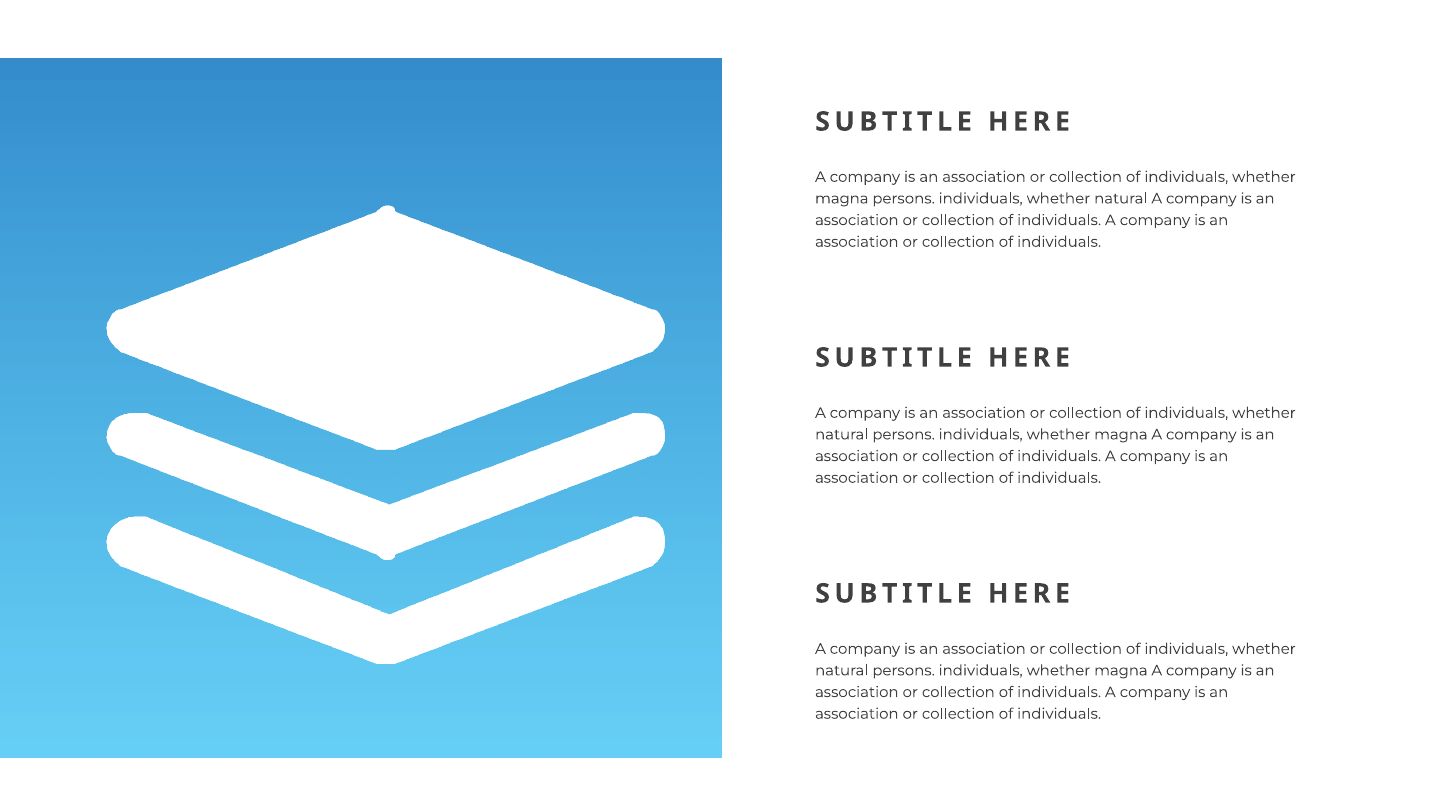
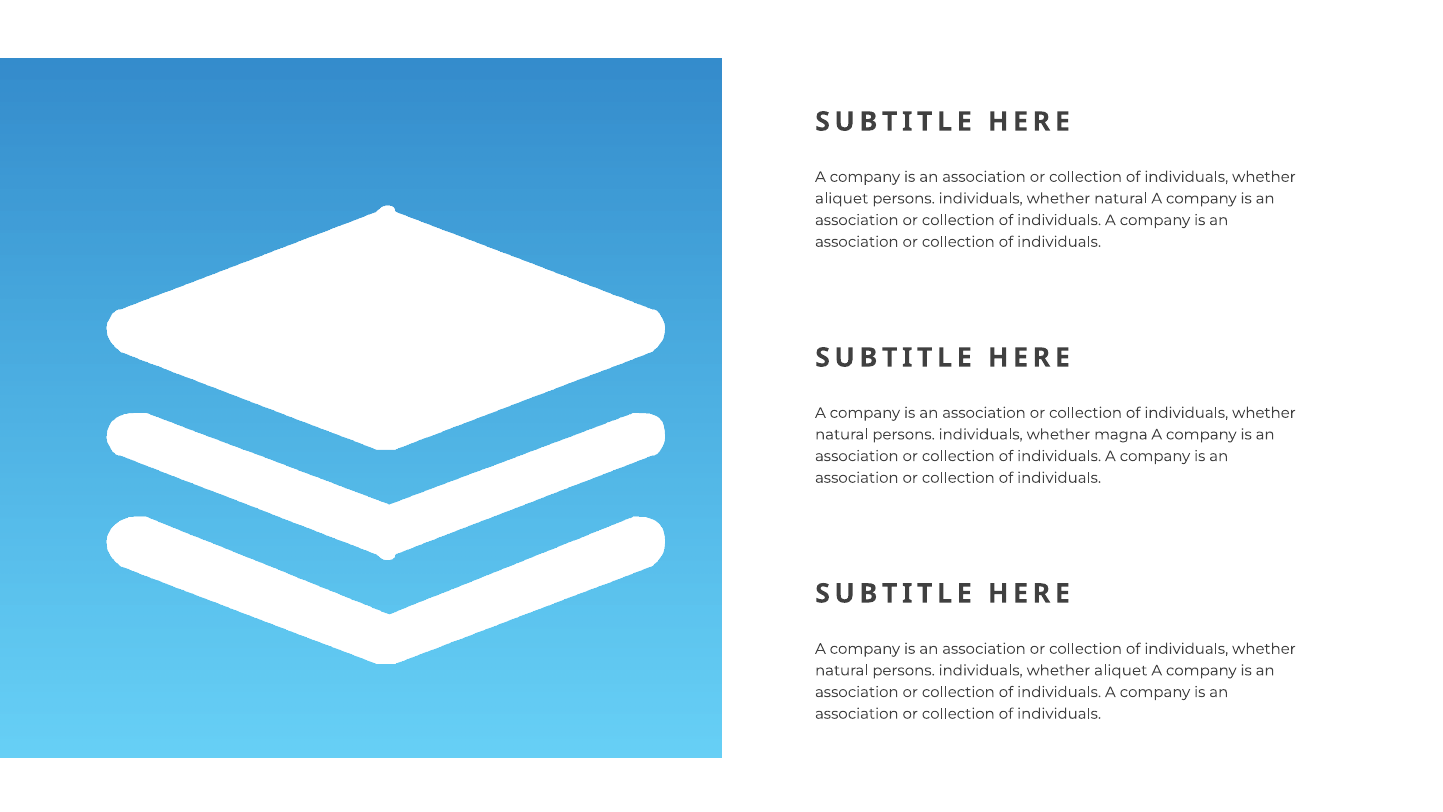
magna: magna -> aliquet (842, 198)
magna: magna -> aliquet (1121, 670)
